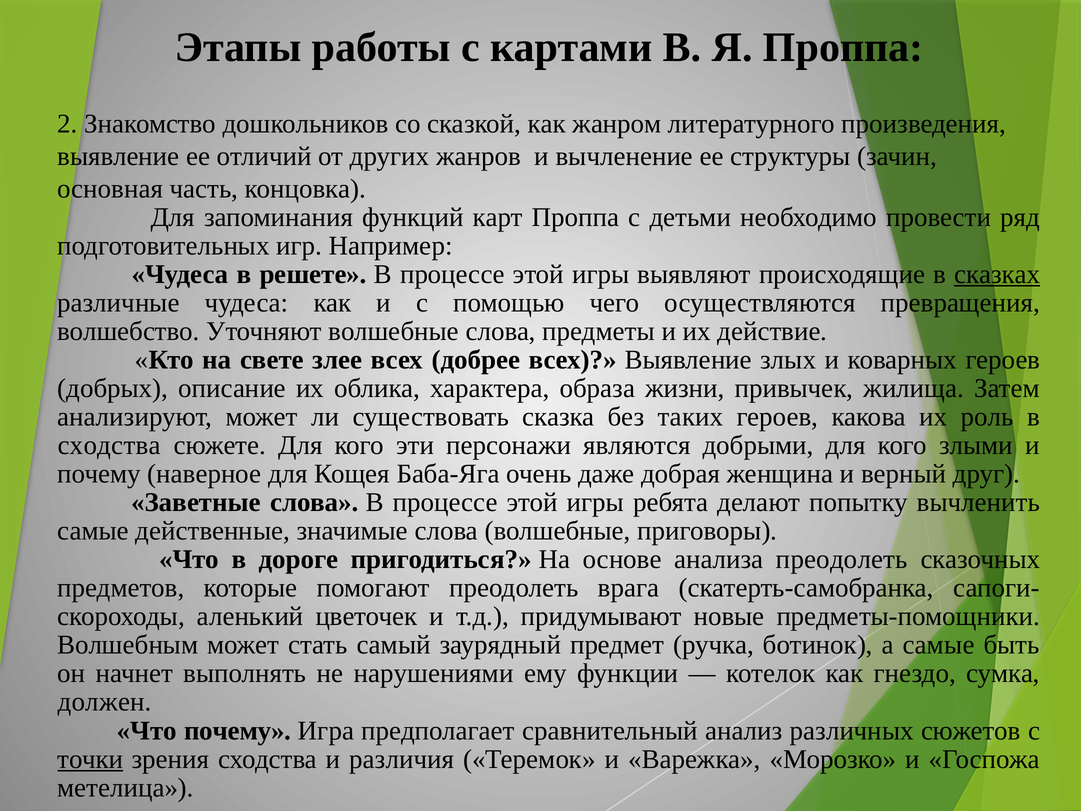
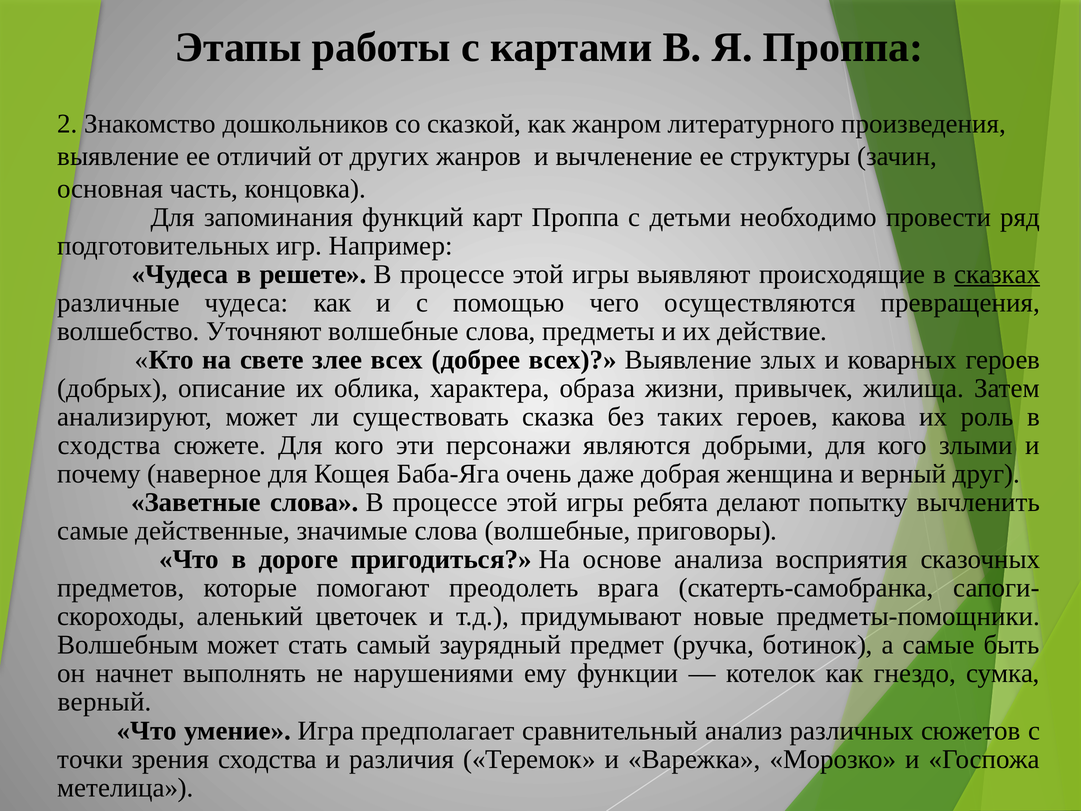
анализа преодолеть: преодолеть -> восприятия (842, 559)
должен: должен -> верный (105, 702)
Что почему: почему -> умение (238, 730)
точки underline: present -> none (90, 759)
